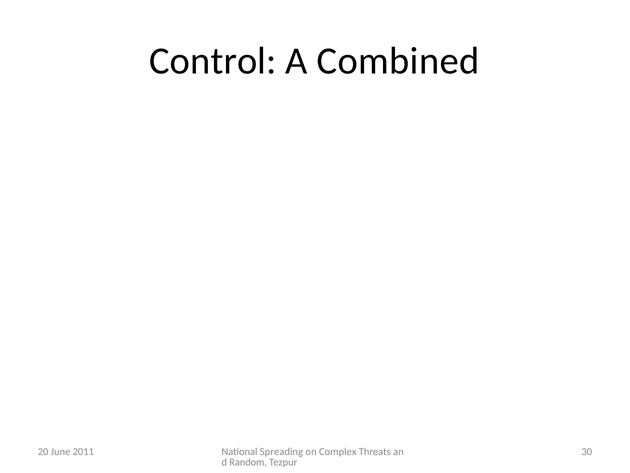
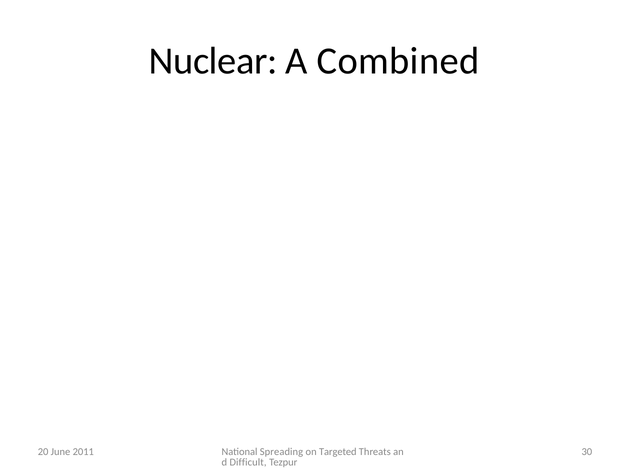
Control: Control -> Nuclear (213, 61)
Complex: Complex -> Targeted (338, 451)
Random: Random -> Difficult (248, 462)
